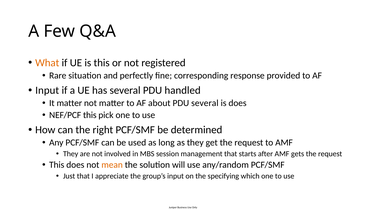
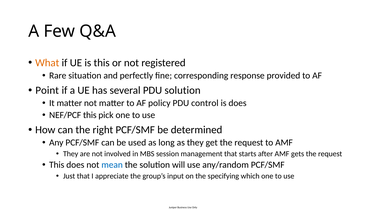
Input: Input -> Point (47, 90)
PDU handled: handled -> solution (183, 90)
about: about -> policy (159, 103)
PDU several: several -> control (205, 103)
mean colour: orange -> blue (112, 165)
